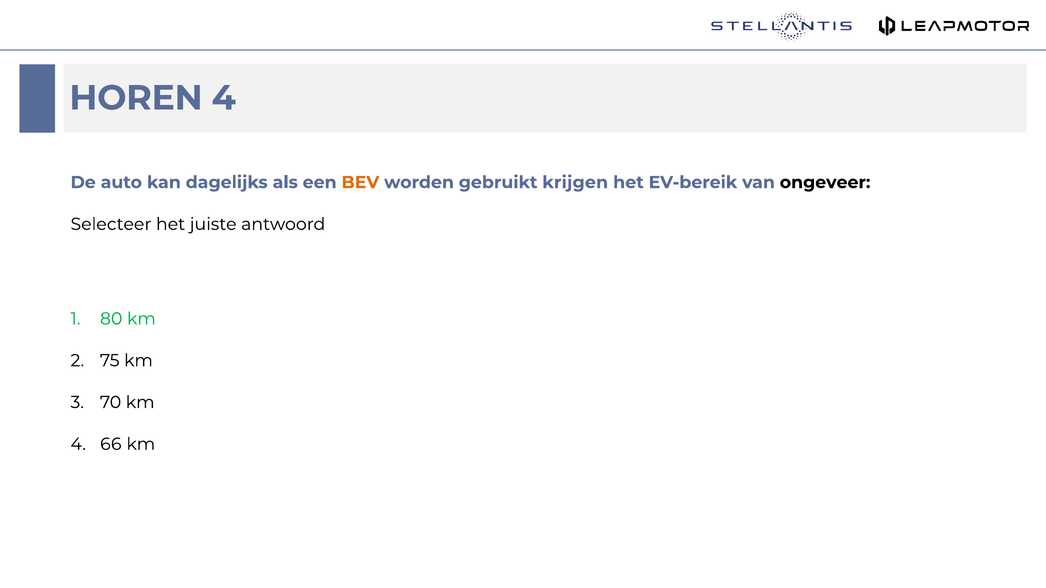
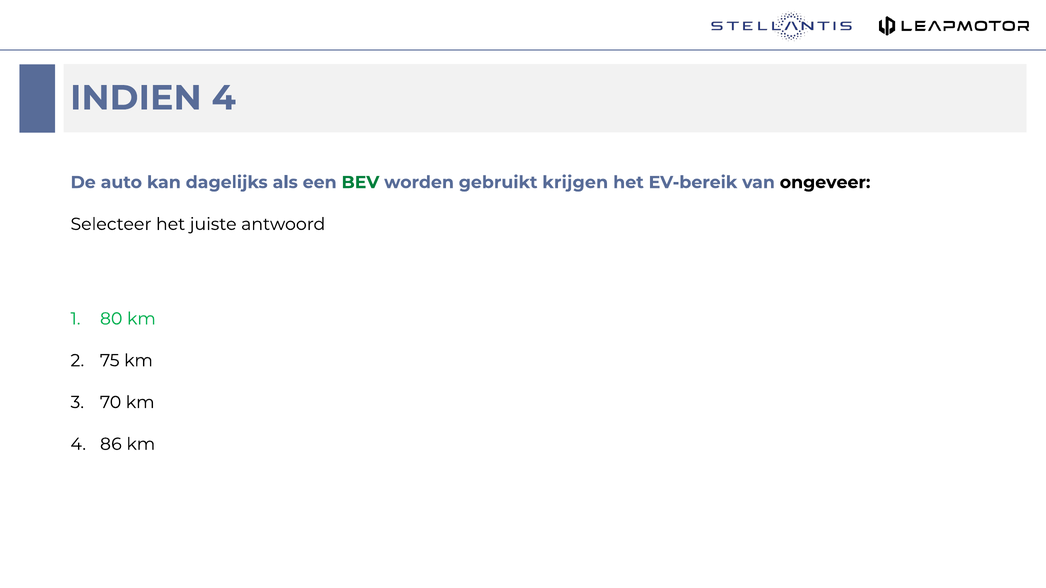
HOREN: HOREN -> INDIEN (136, 98)
BEV colour: orange -> green (360, 182)
66: 66 -> 86 (111, 444)
